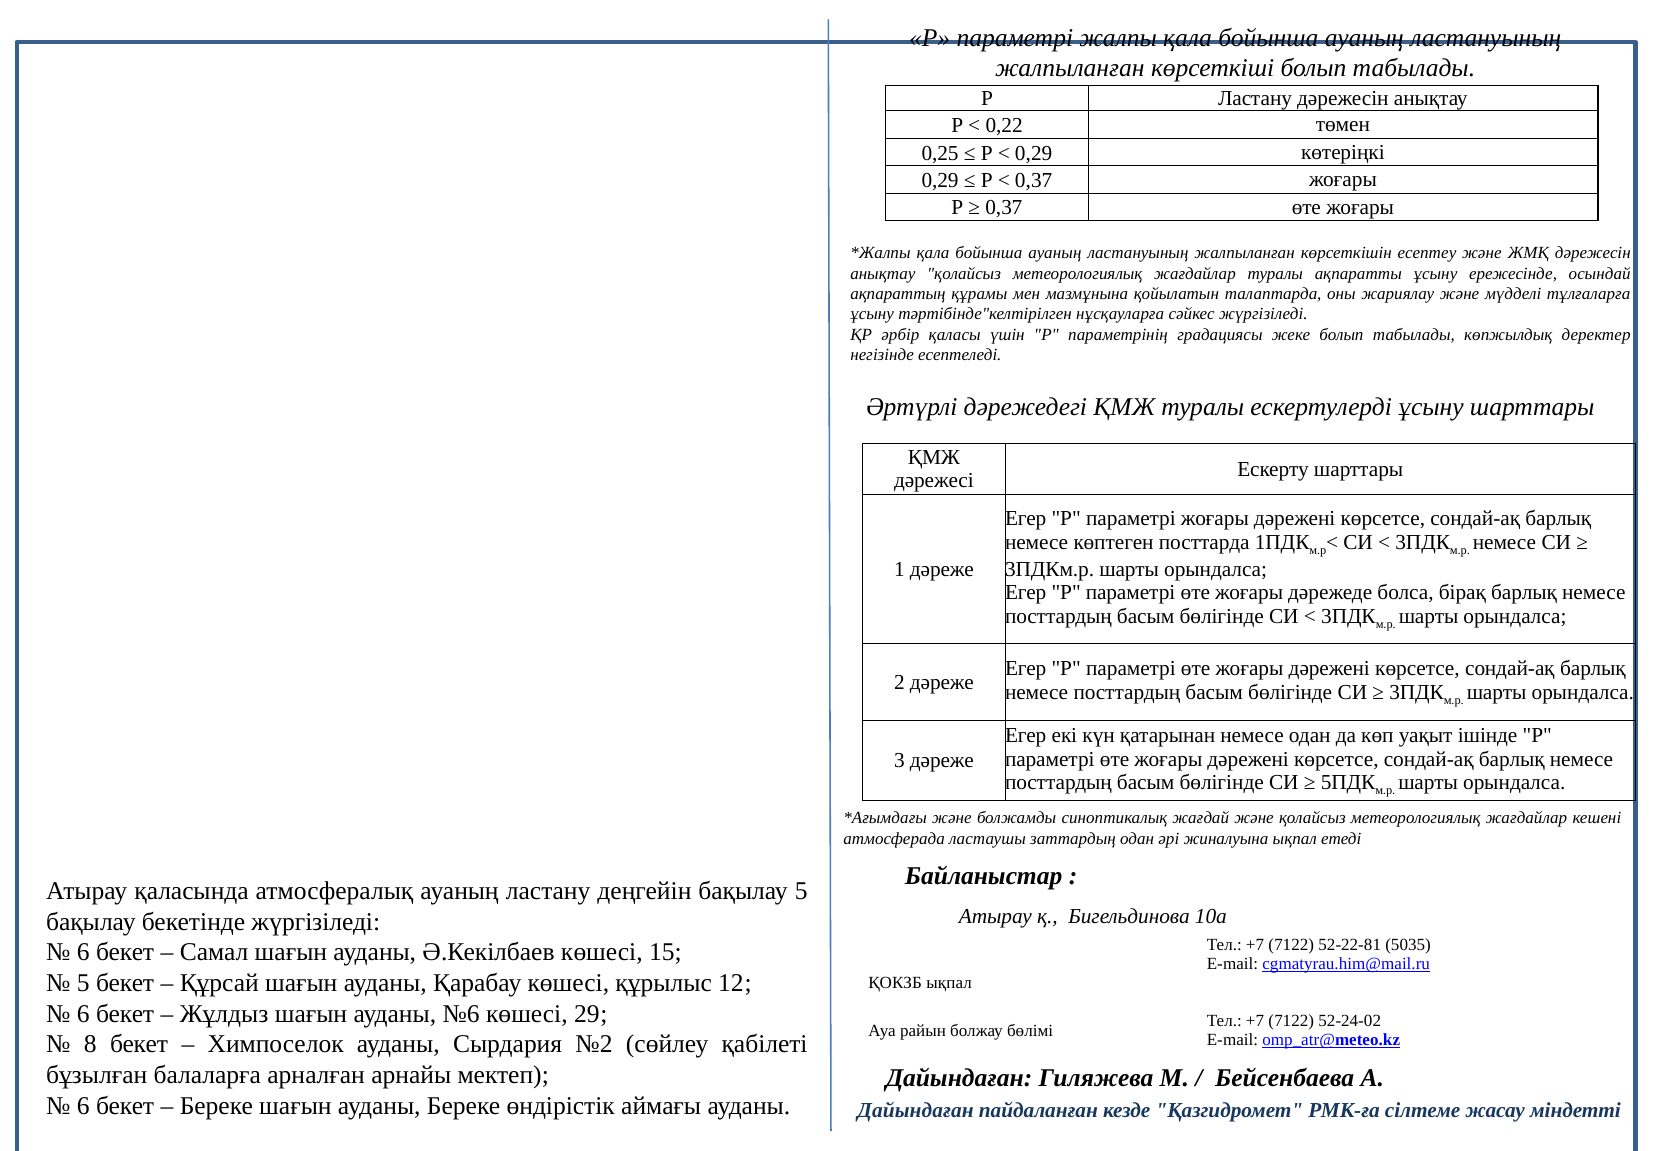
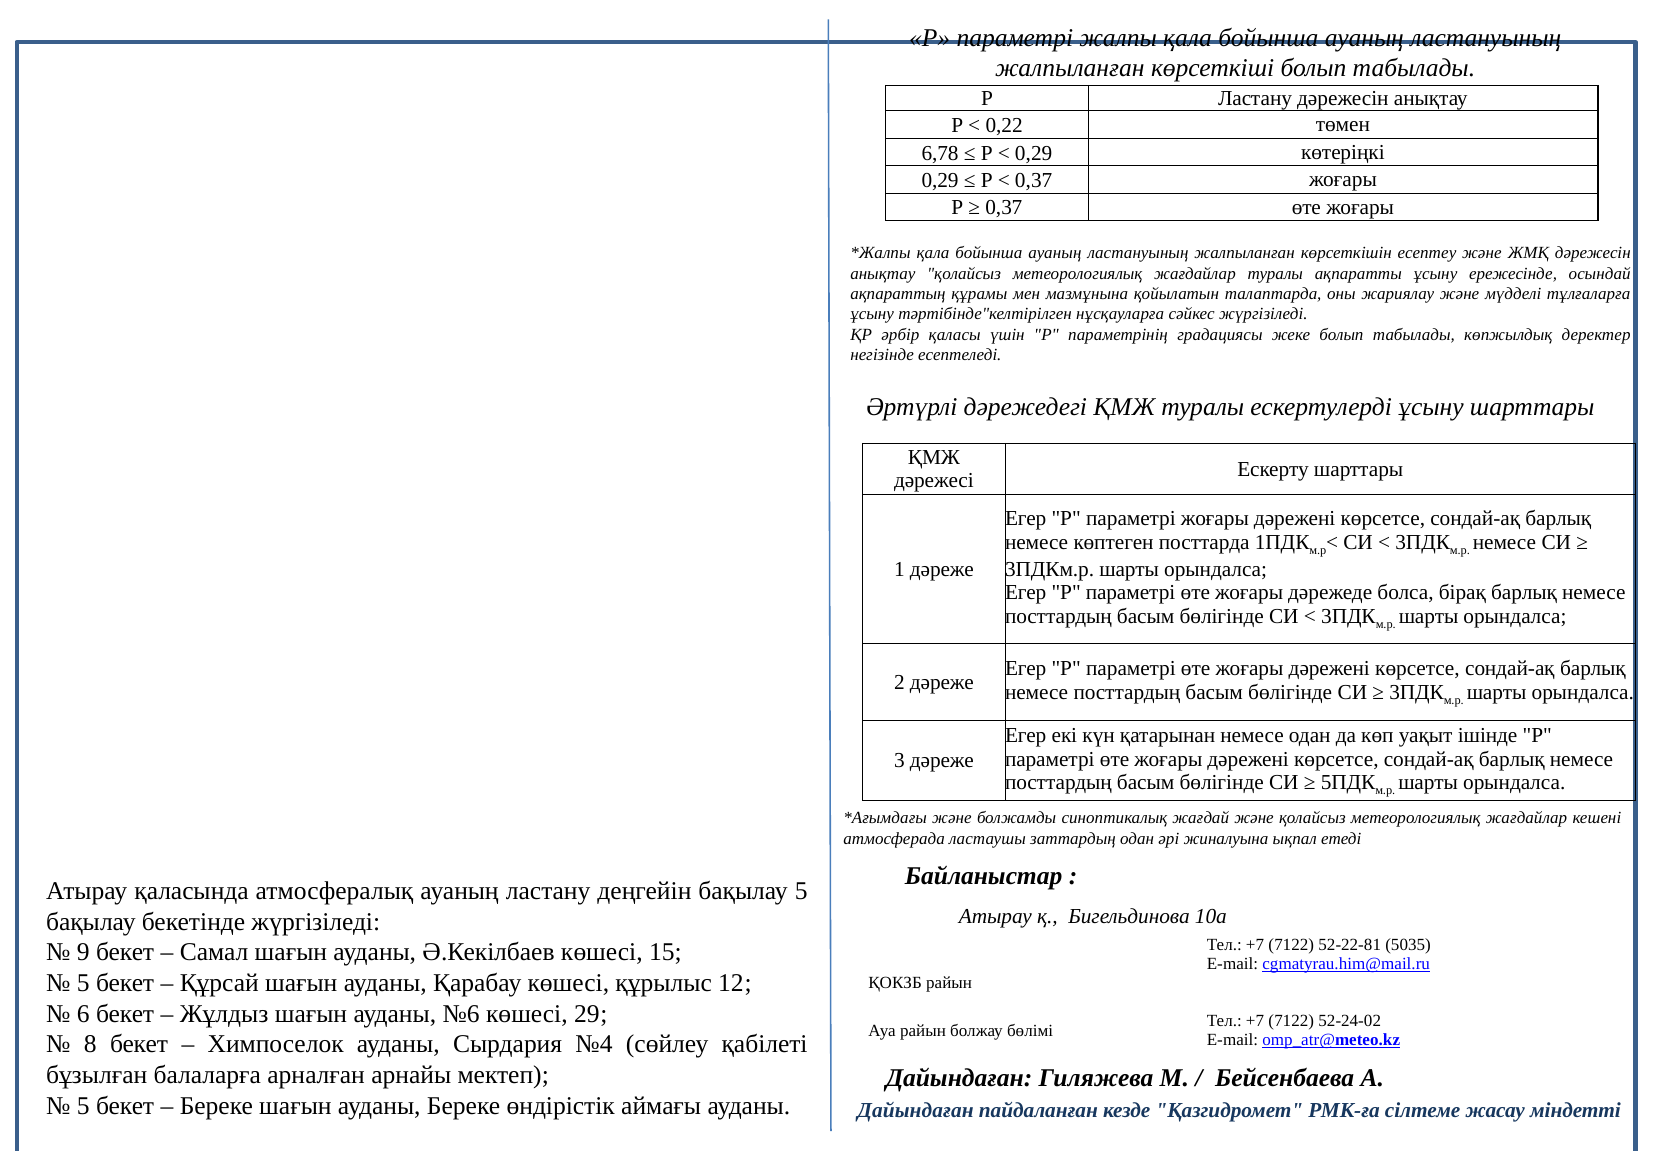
0,25: 0,25 -> 6,78 (940, 153)
6: 6 -> 9 (83, 952)
ҚОКЗБ ықпал: ықпал -> райын (949, 982)
№2: №2 -> №4 (594, 1044)
6: 6 -> 5 (83, 1106)
